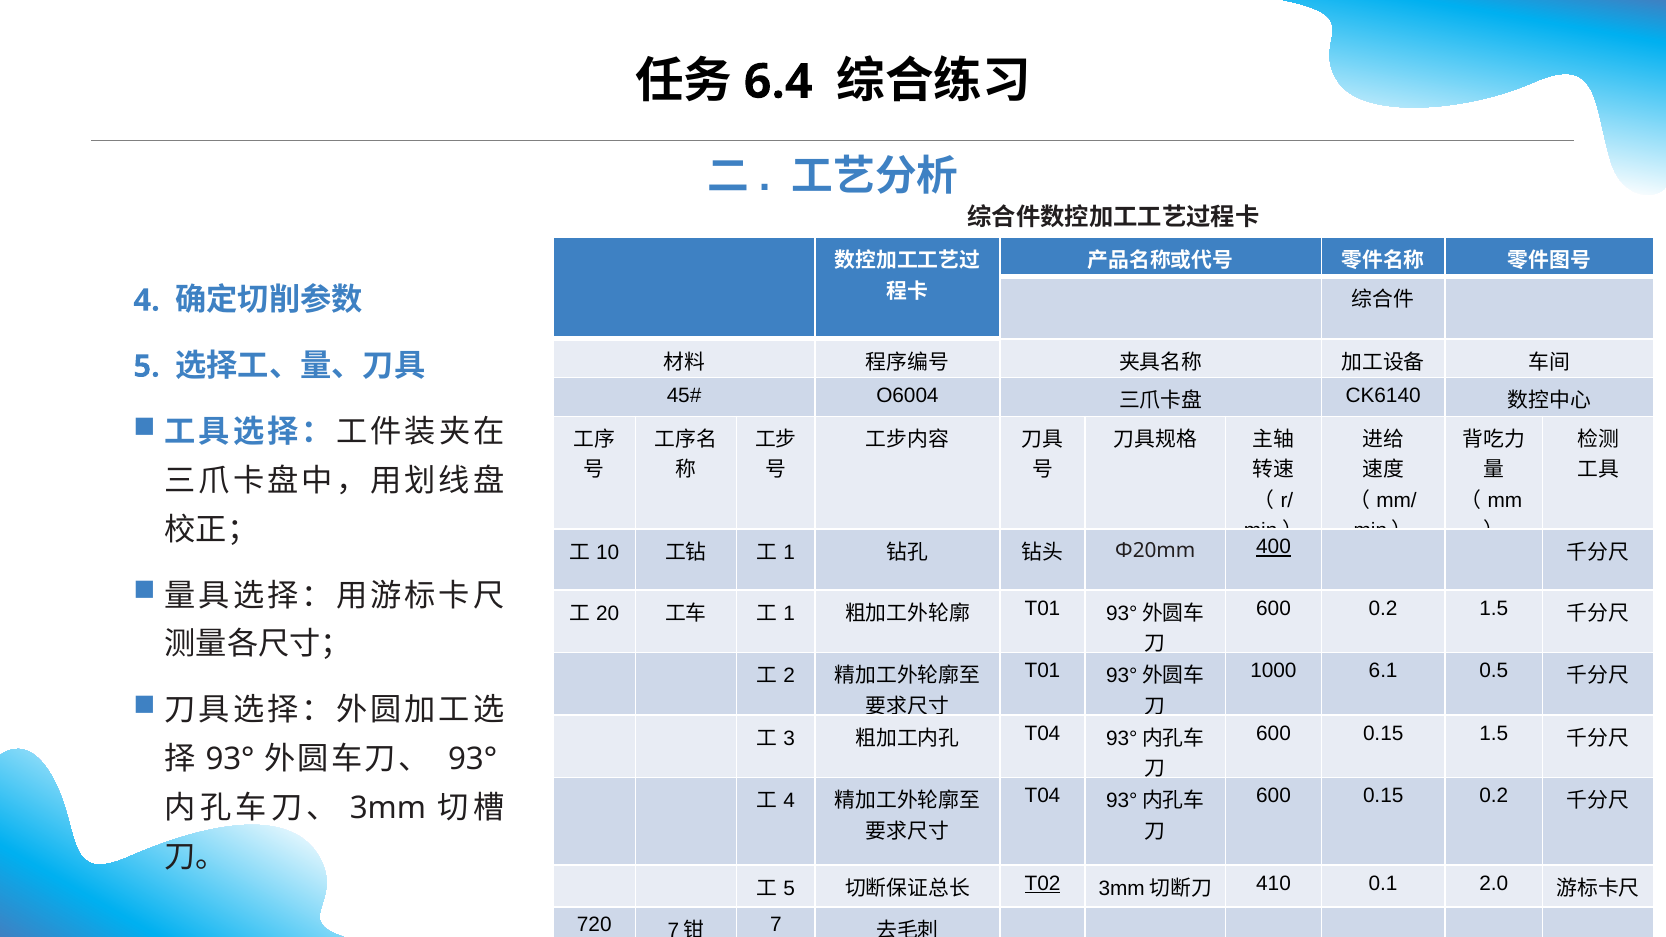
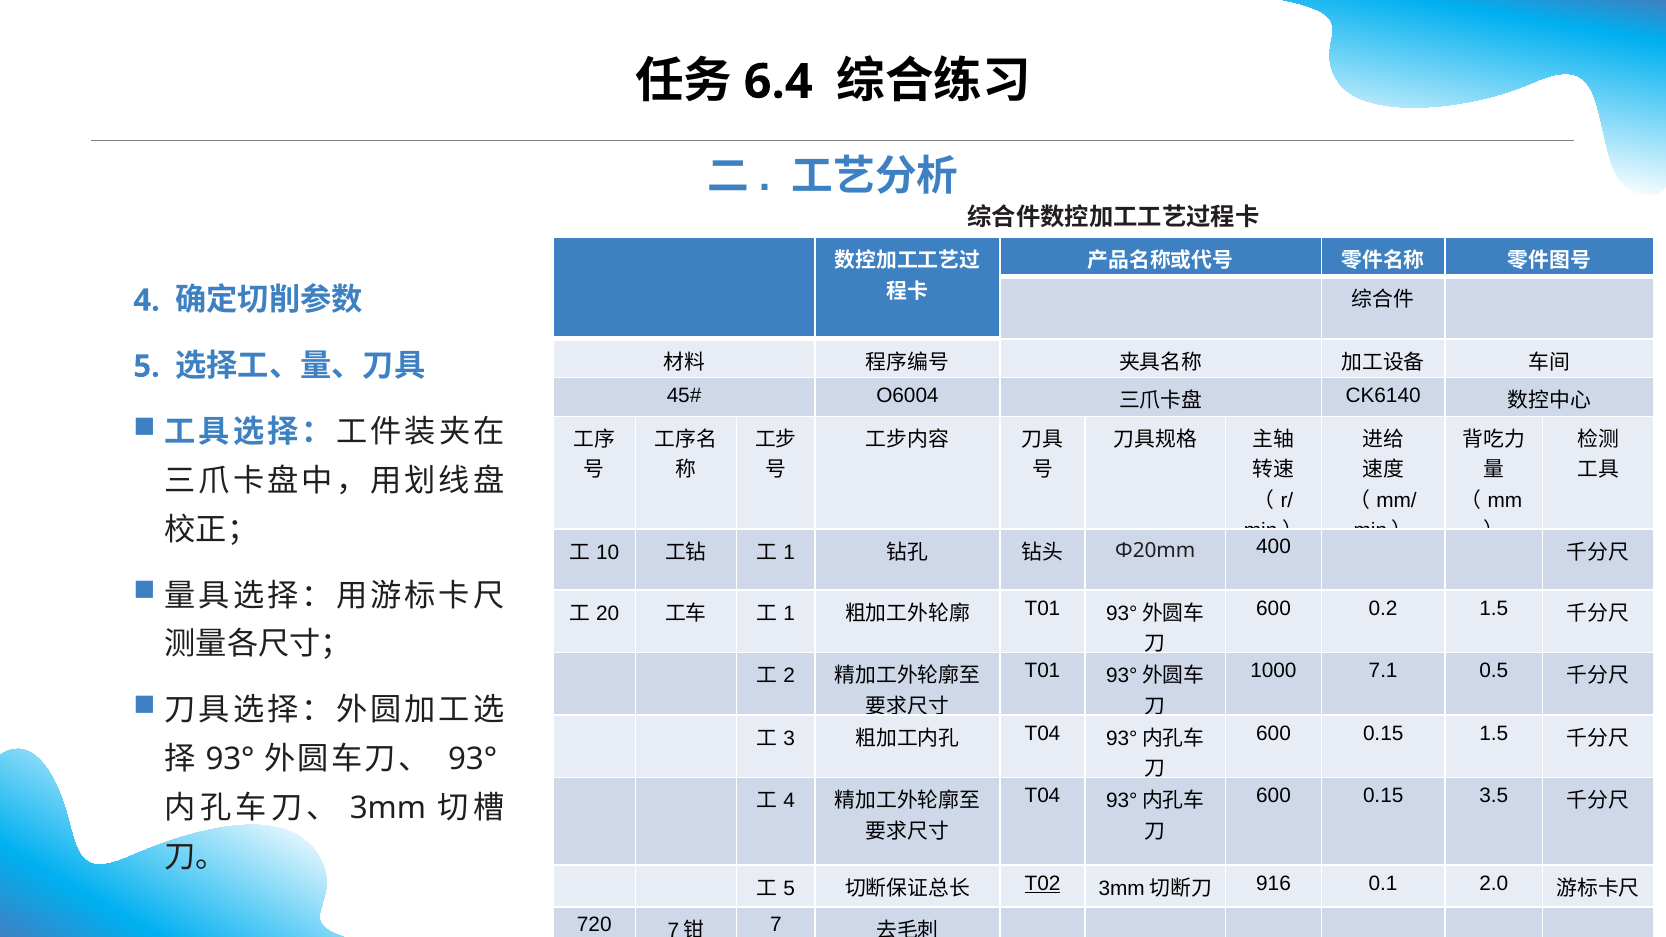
400 underline: present -> none (1274, 547)
6.1: 6.1 -> 7.1 (1383, 671)
0.15 0.2: 0.2 -> 3.5 (1494, 796)
410: 410 -> 916 (1274, 883)
